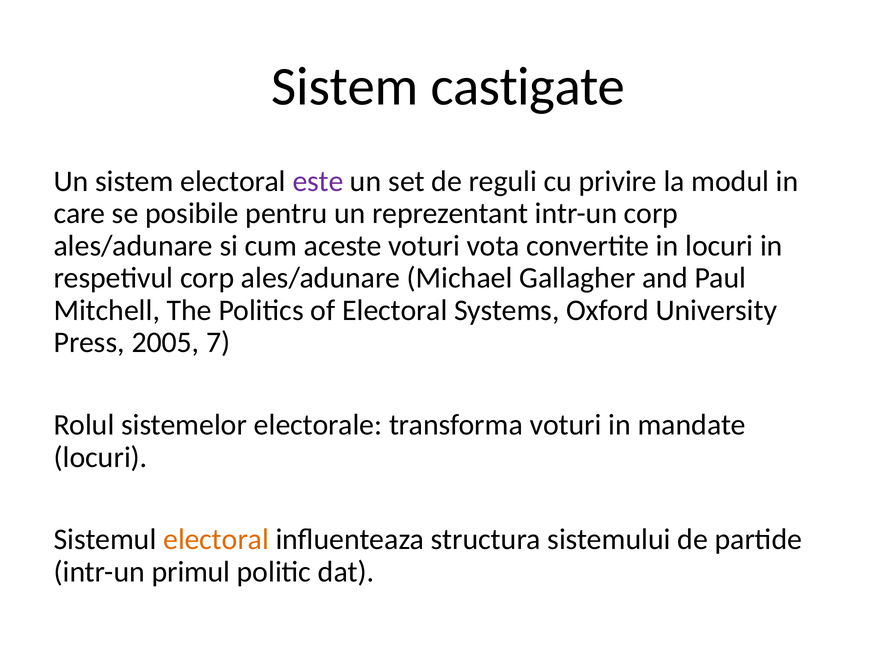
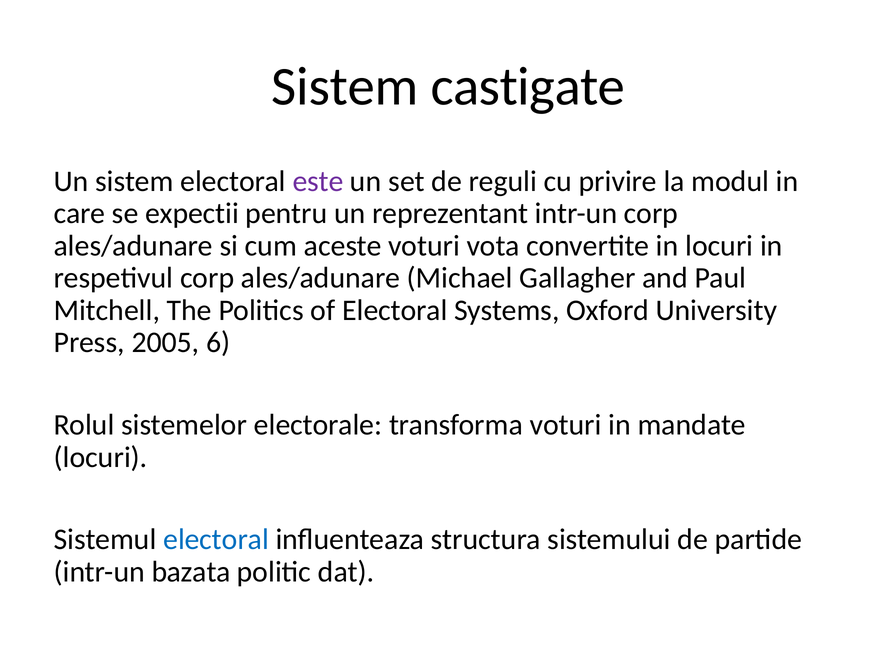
posibile: posibile -> expectii (192, 214)
7: 7 -> 6 (218, 343)
electoral colour: orange -> blue (216, 540)
primul: primul -> bazata (191, 572)
